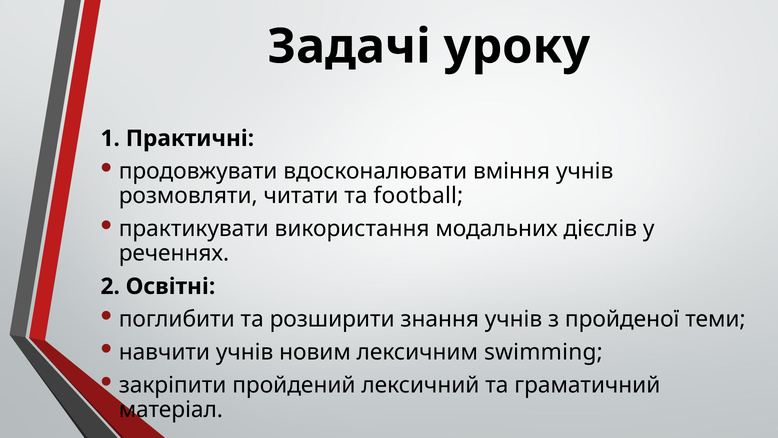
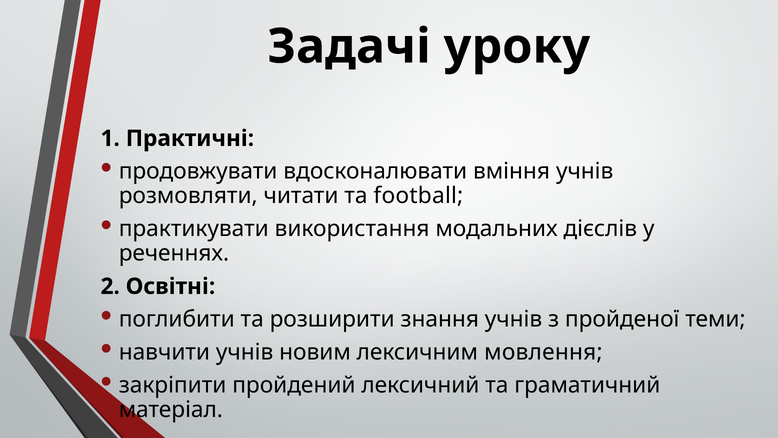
swimming: swimming -> мовлення (543, 352)
